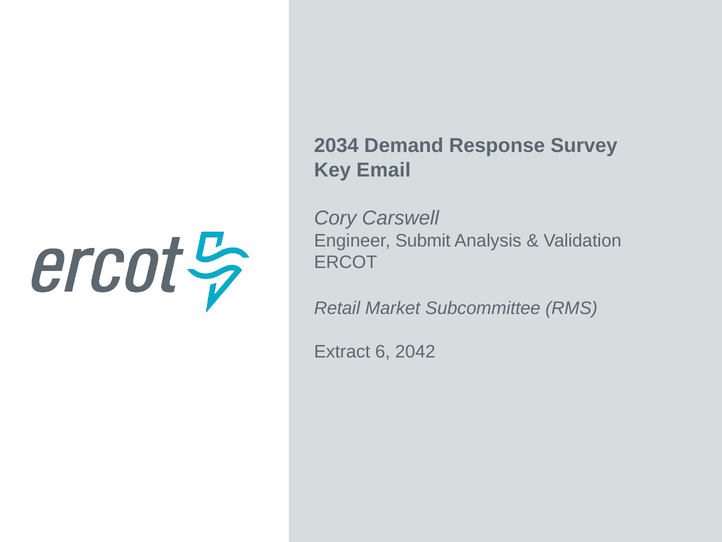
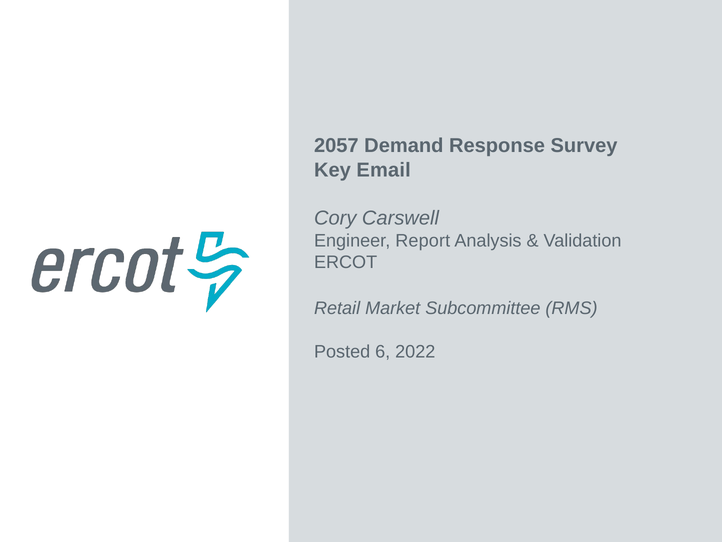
2034: 2034 -> 2057 (336, 146)
Submit: Submit -> Report (423, 241)
Extract: Extract -> Posted (342, 351)
2042: 2042 -> 2022 (415, 351)
